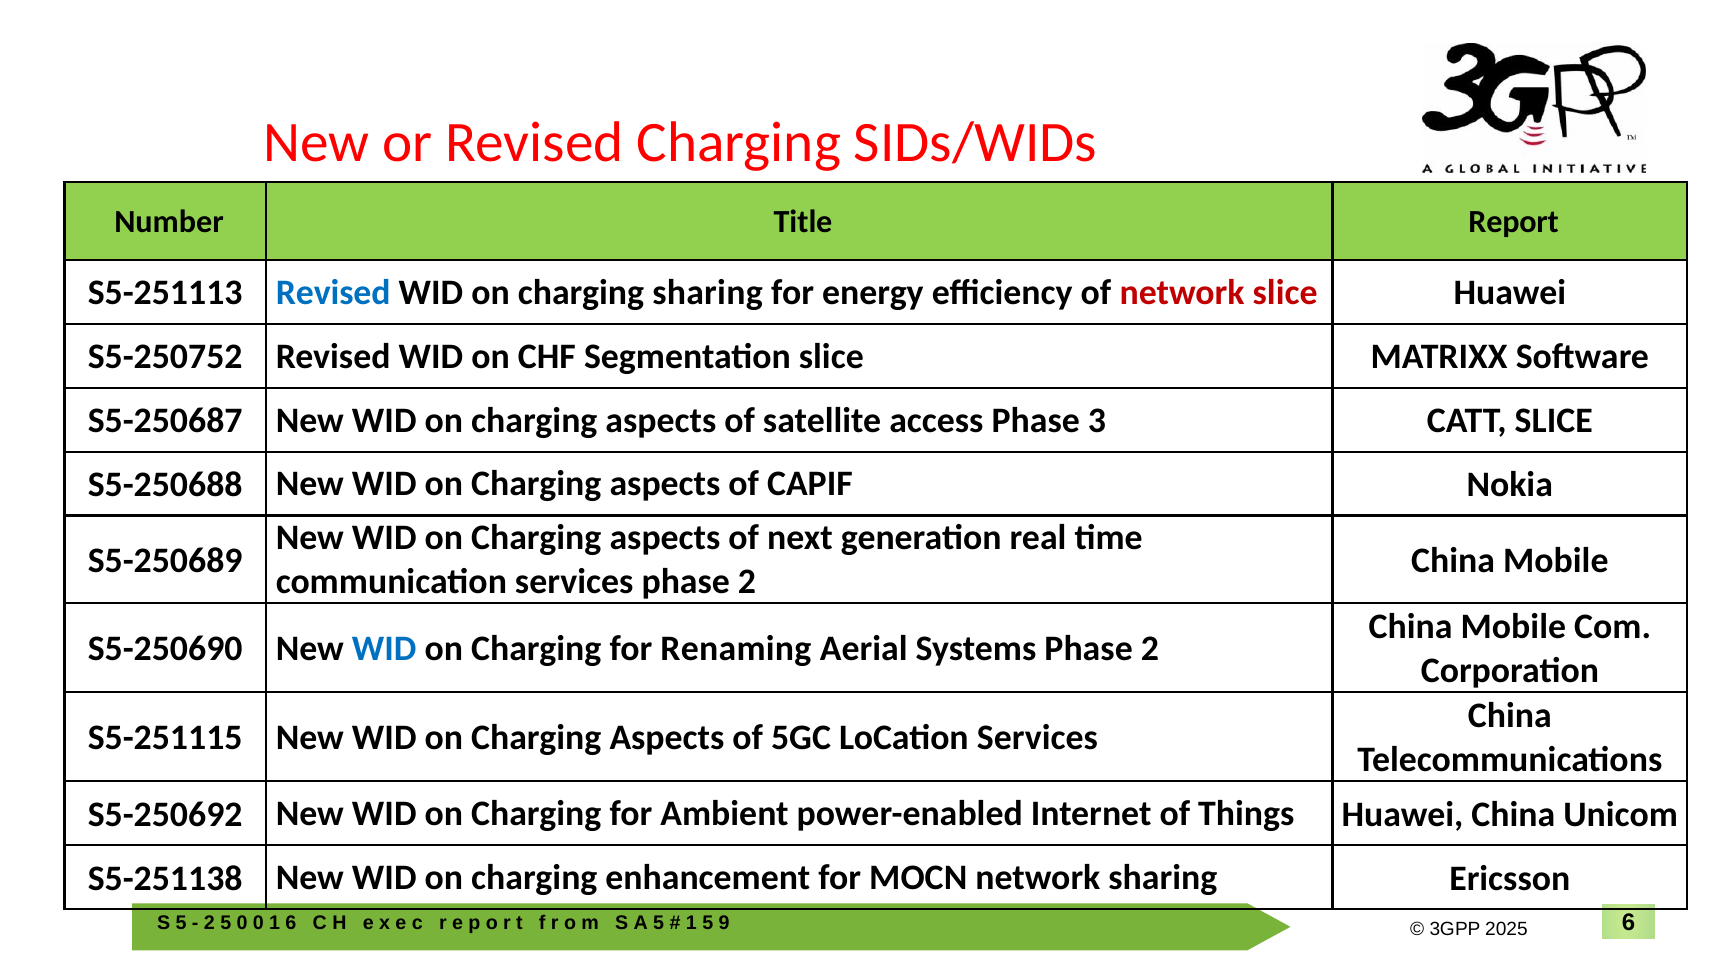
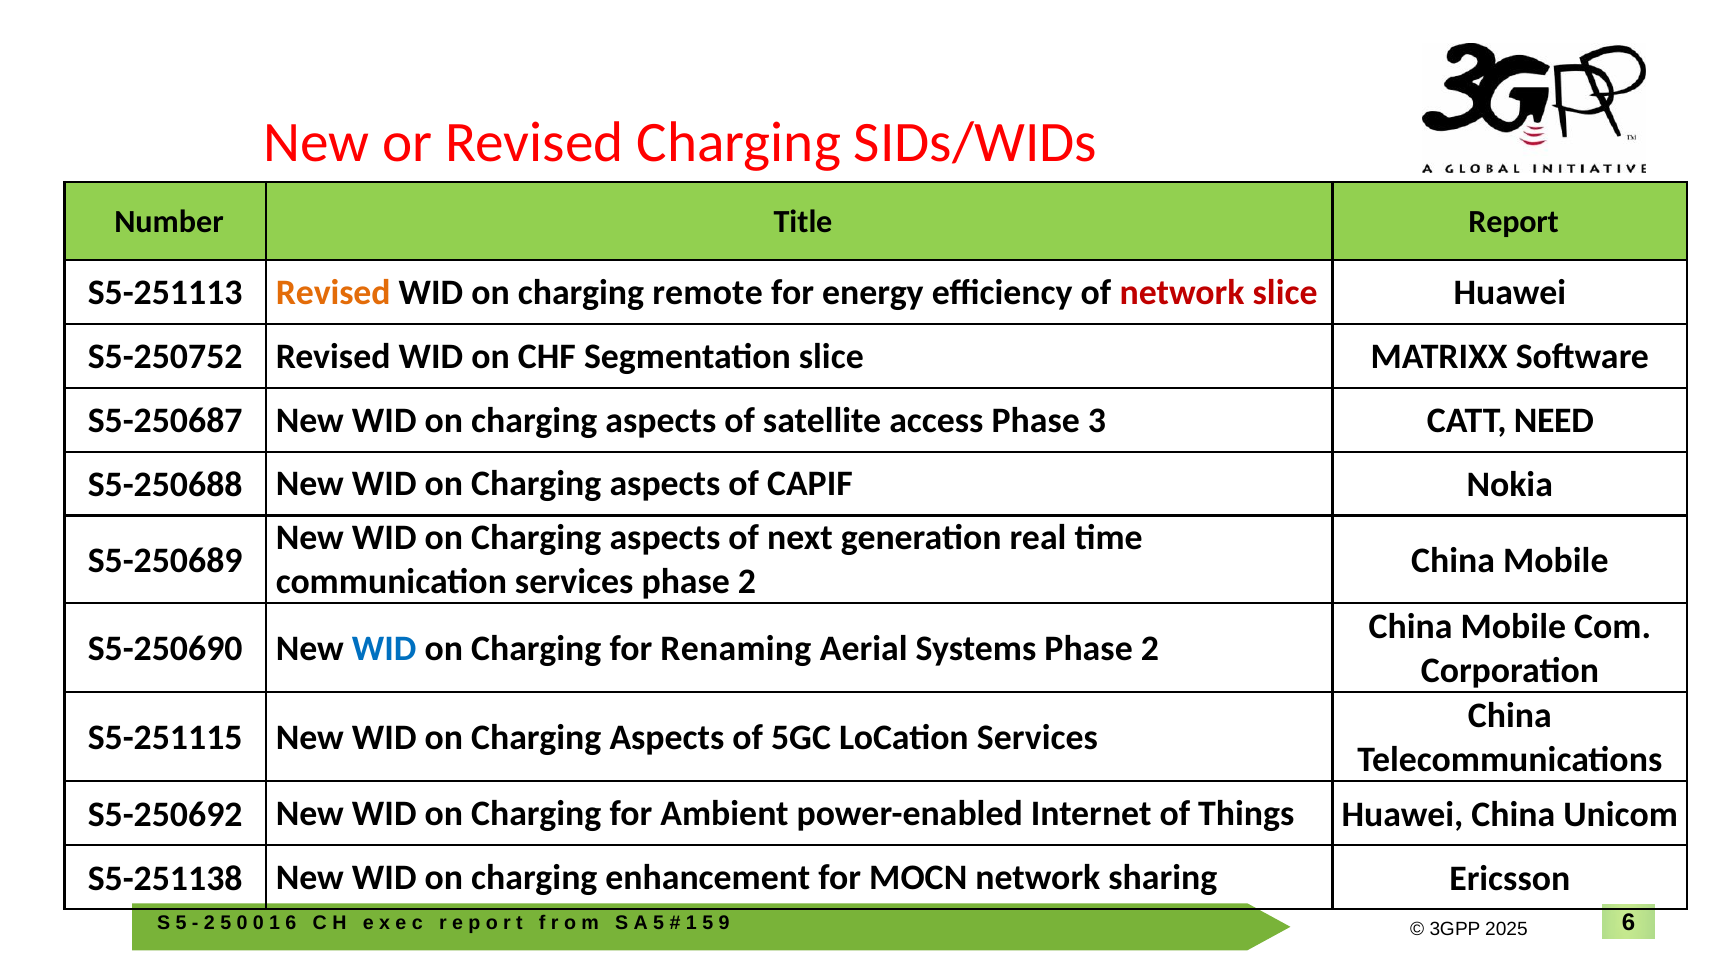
Revised colour: blue -> orange (333, 292)
charging sharing: sharing -> remote (708, 292)
CATT SLICE: SLICE -> NEED (1554, 421)
